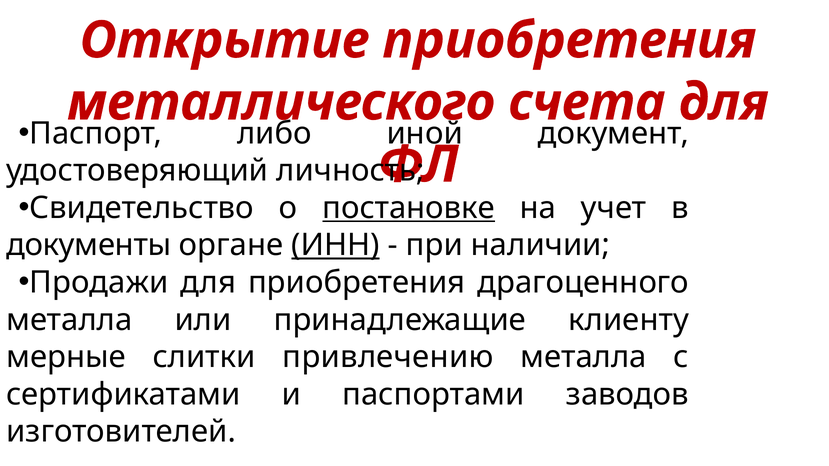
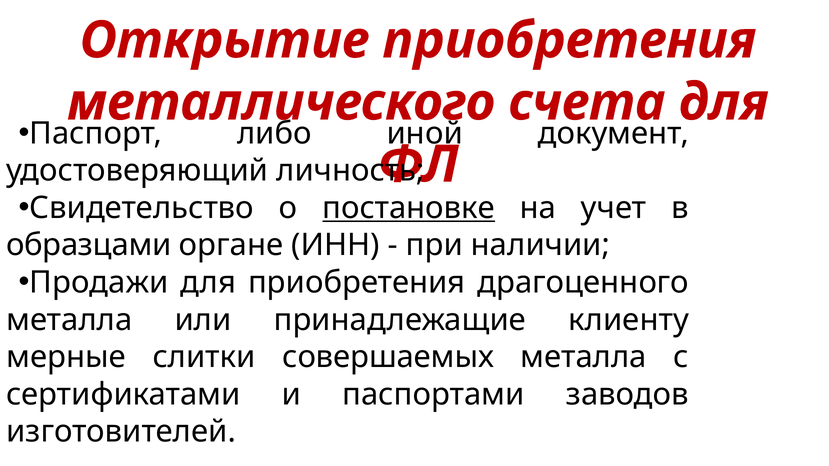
документы: документы -> образцами (89, 245)
ИНН underline: present -> none (336, 245)
привлечению: привлечению -> совершаемых (388, 357)
